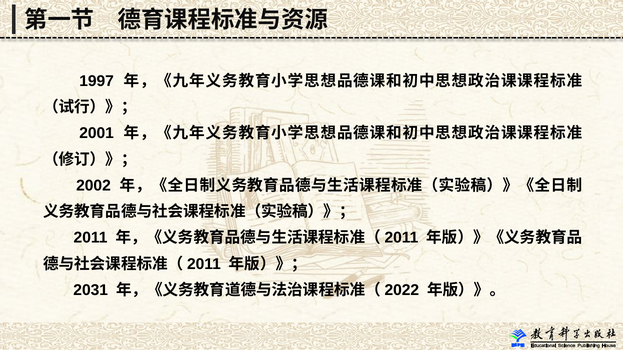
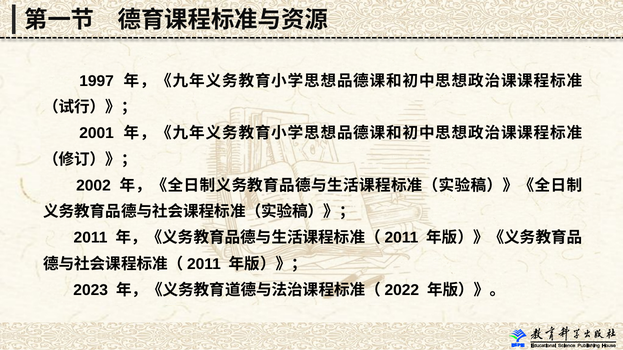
2031: 2031 -> 2023 (91, 290)
